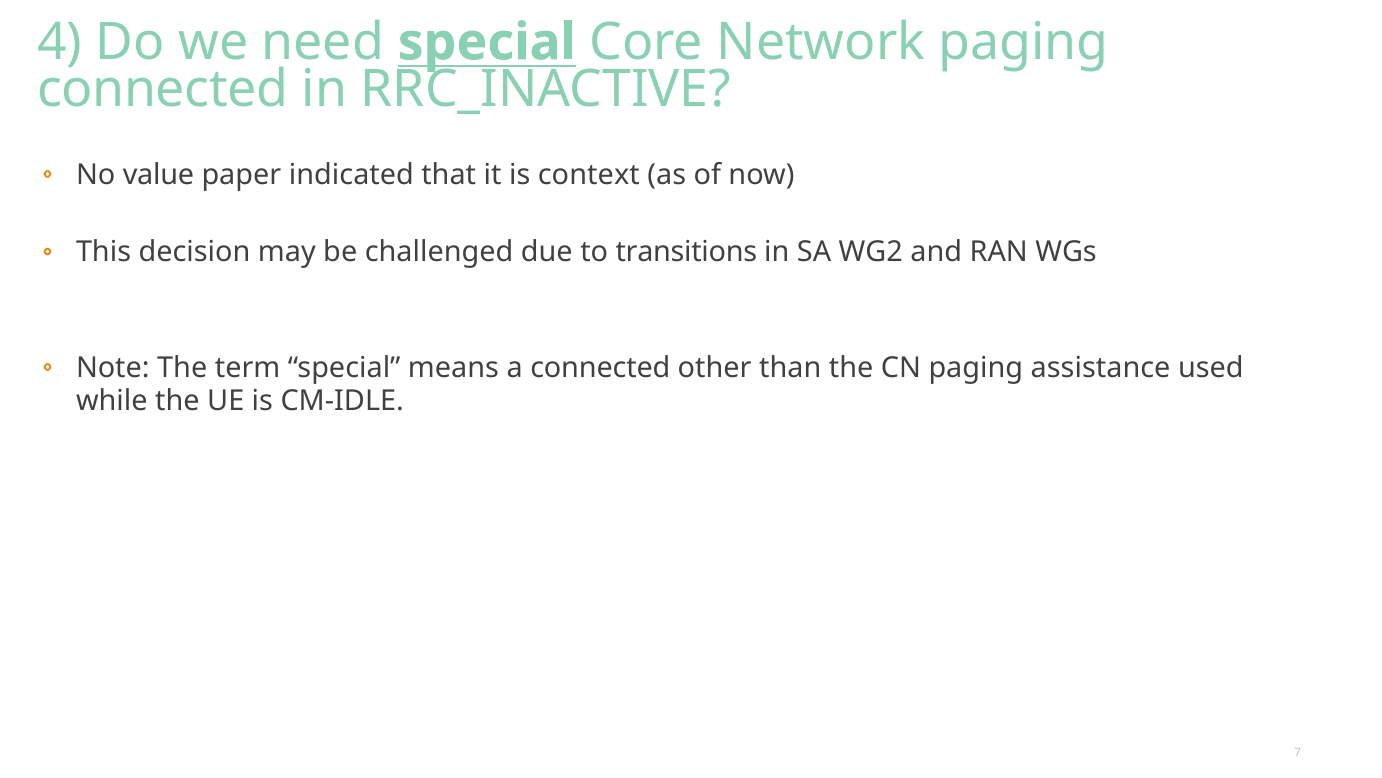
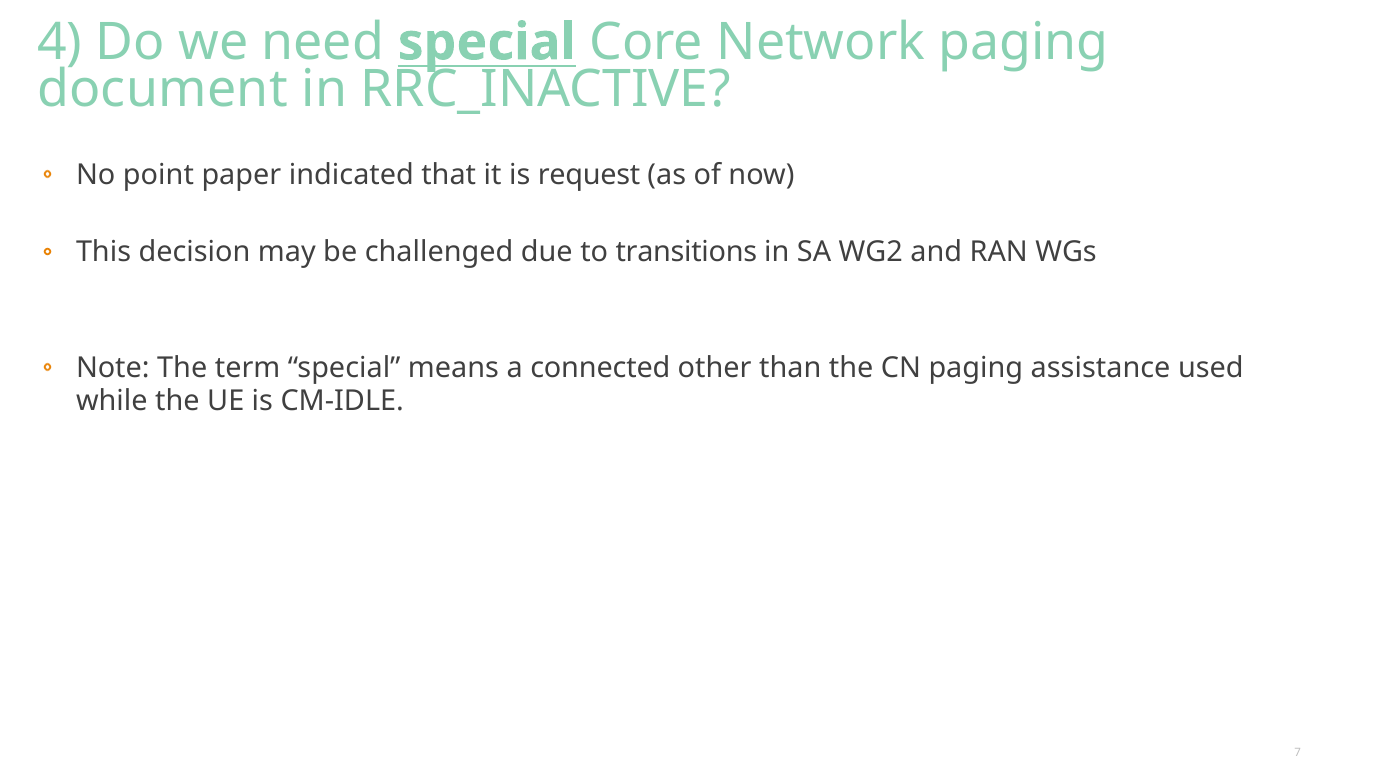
connected: connected -> document (162, 89)
value: value -> point (158, 175)
context: context -> request (589, 175)
